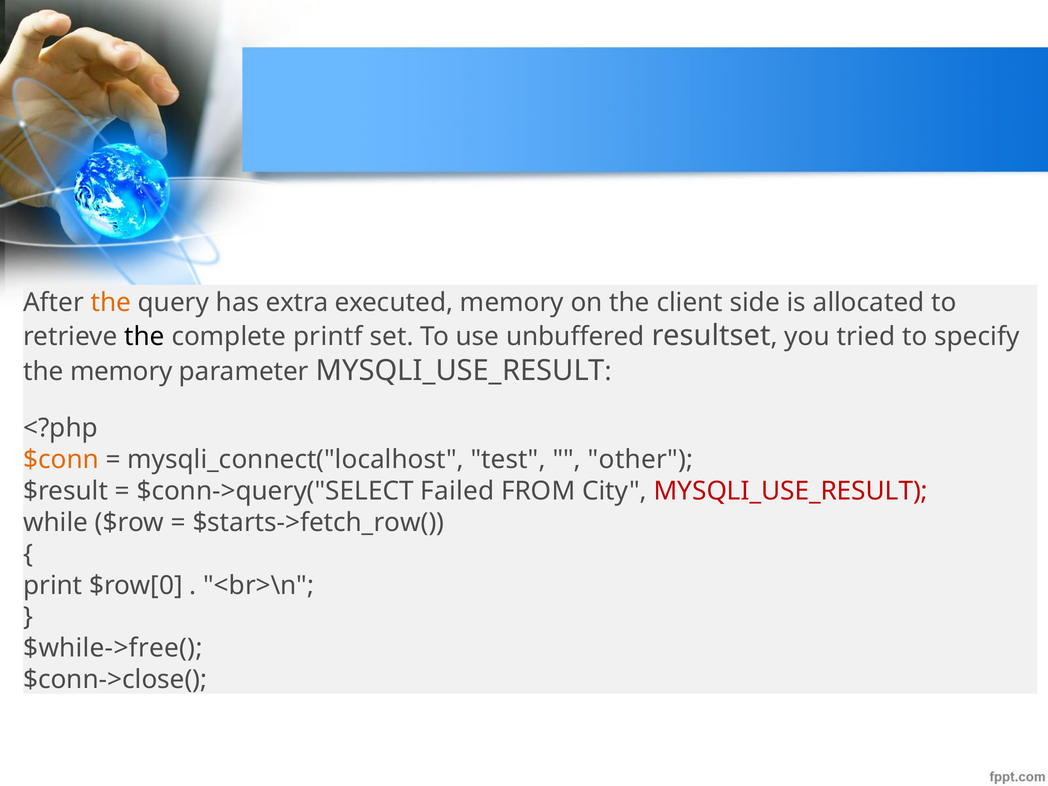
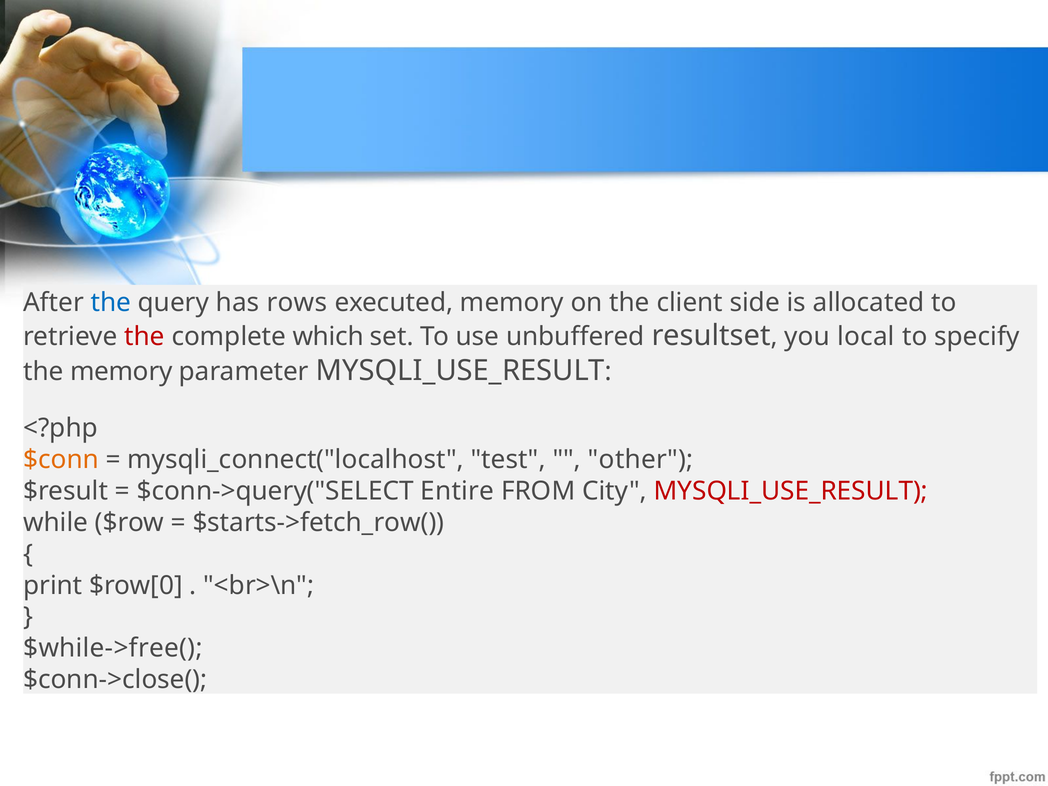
the colour: orange -> blue (111, 302)
extra: extra -> rows (297, 302)
the colour: black -> red (144, 337)
printf: printf -> which (328, 337)
tried: tried -> local (866, 337)
Failed: Failed -> Entire (457, 491)
